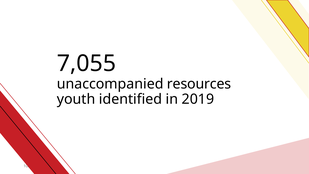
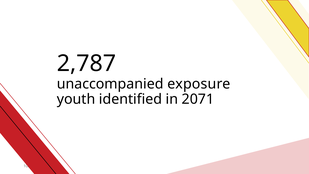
7,055: 7,055 -> 2,787 (86, 64)
resources: resources -> exposure (199, 84)
2019: 2019 -> 2071 (198, 99)
